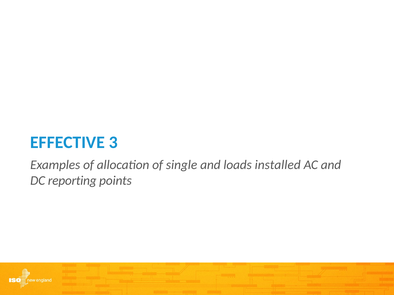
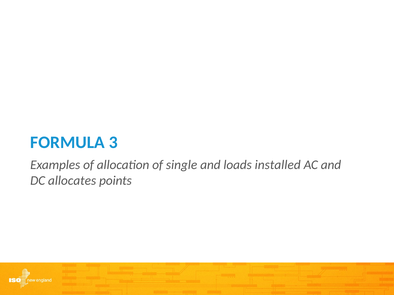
EFFECTIVE: EFFECTIVE -> FORMULA (68, 143)
reporting: reporting -> allocates (72, 181)
